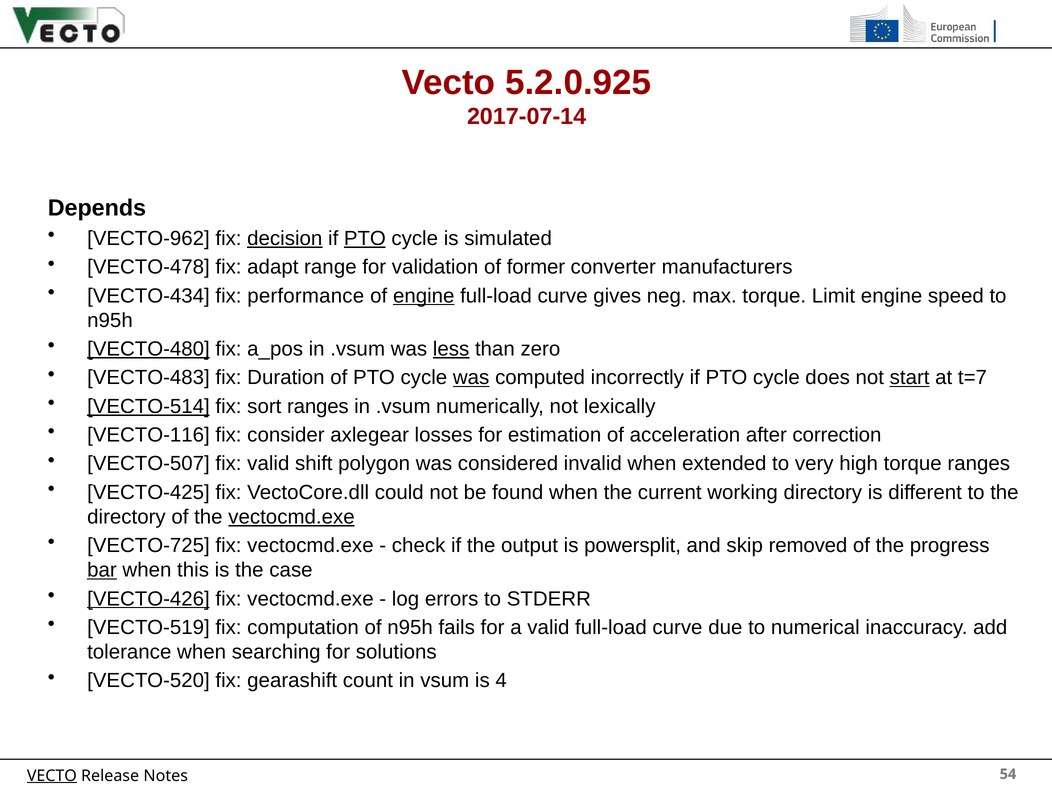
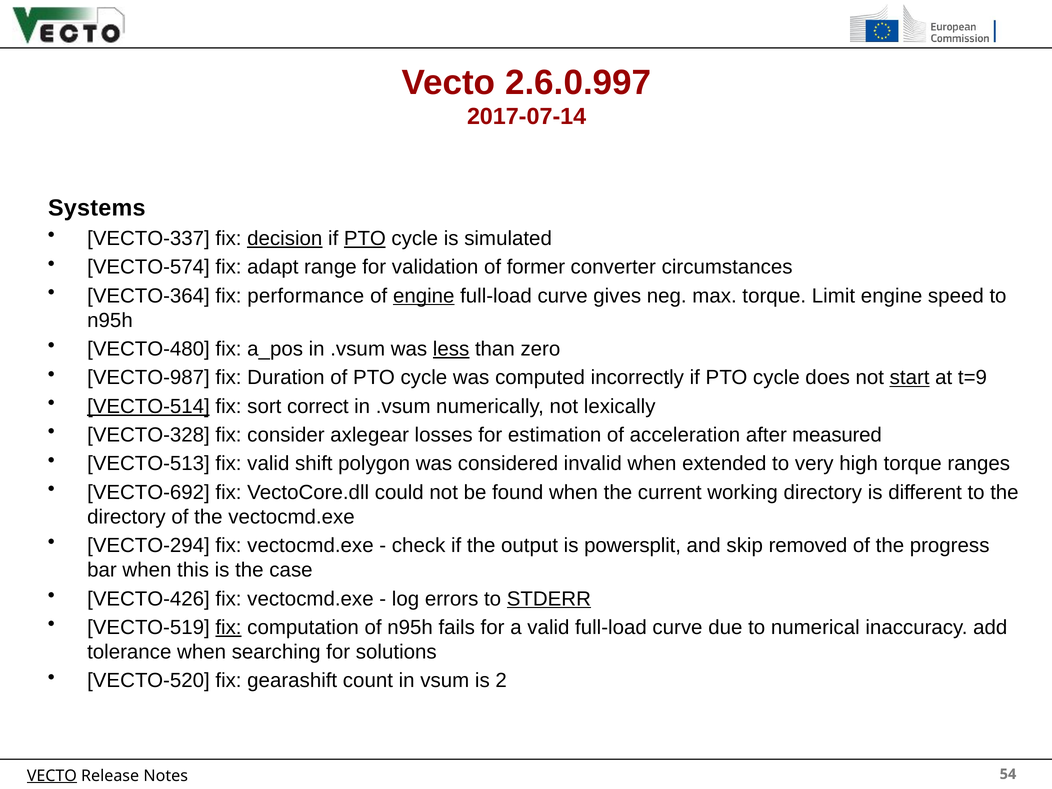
5.2.0.925: 5.2.0.925 -> 2.6.0.997 (578, 82)
Depends: Depends -> Systems (97, 208)
VECTO-962: VECTO-962 -> VECTO-337 (148, 238)
VECTO-478: VECTO-478 -> VECTO-574 (148, 267)
manufacturers: manufacturers -> circumstances (727, 267)
VECTO-434: VECTO-434 -> VECTO-364 (148, 296)
VECTO-480 underline: present -> none (148, 349)
VECTO-483: VECTO-483 -> VECTO-987 (148, 378)
was underline: present -> none (471, 378)
t=7: t=7 -> t=9 (972, 378)
sort ranges: ranges -> correct (318, 406)
VECTO-116: VECTO-116 -> VECTO-328 (148, 435)
correction: correction -> measured (837, 435)
VECTO-507: VECTO-507 -> VECTO-513 (148, 464)
VECTO-425: VECTO-425 -> VECTO-692 (148, 492)
vectocmd.exe underline: present -> none (291, 517)
VECTO-725: VECTO-725 -> VECTO-294 (148, 546)
bar underline: present -> none (102, 570)
VECTO-426 underline: present -> none (148, 599)
STDERR underline: none -> present (549, 599)
fix underline: none -> present (228, 627)
4: 4 -> 2 (501, 681)
